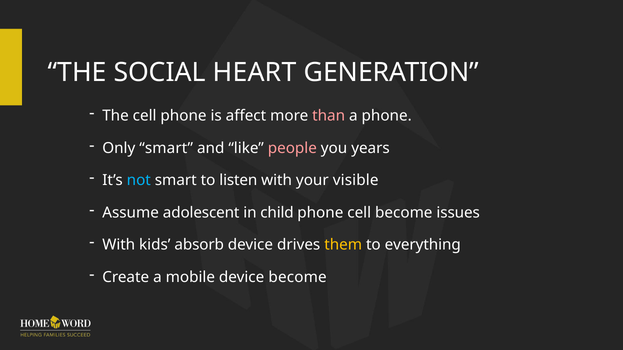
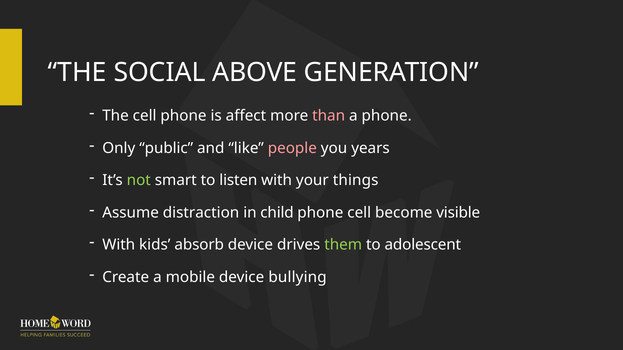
HEART: HEART -> ABOVE (255, 73)
Only smart: smart -> public (166, 148)
not colour: light blue -> light green (139, 181)
visible: visible -> things (356, 181)
adolescent: adolescent -> distraction (201, 213)
issues: issues -> visible (458, 213)
them colour: yellow -> light green (343, 245)
everything: everything -> adolescent (423, 245)
device become: become -> bullying (298, 277)
